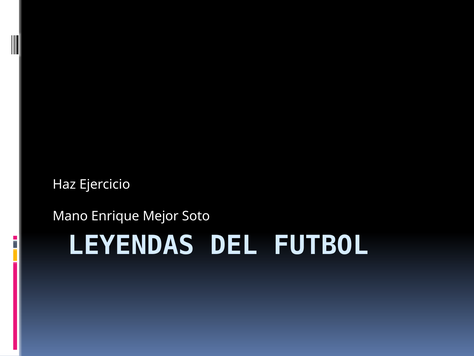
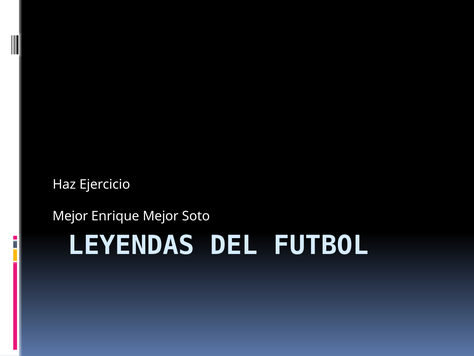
Mano: Mano -> Mejor (70, 216)
